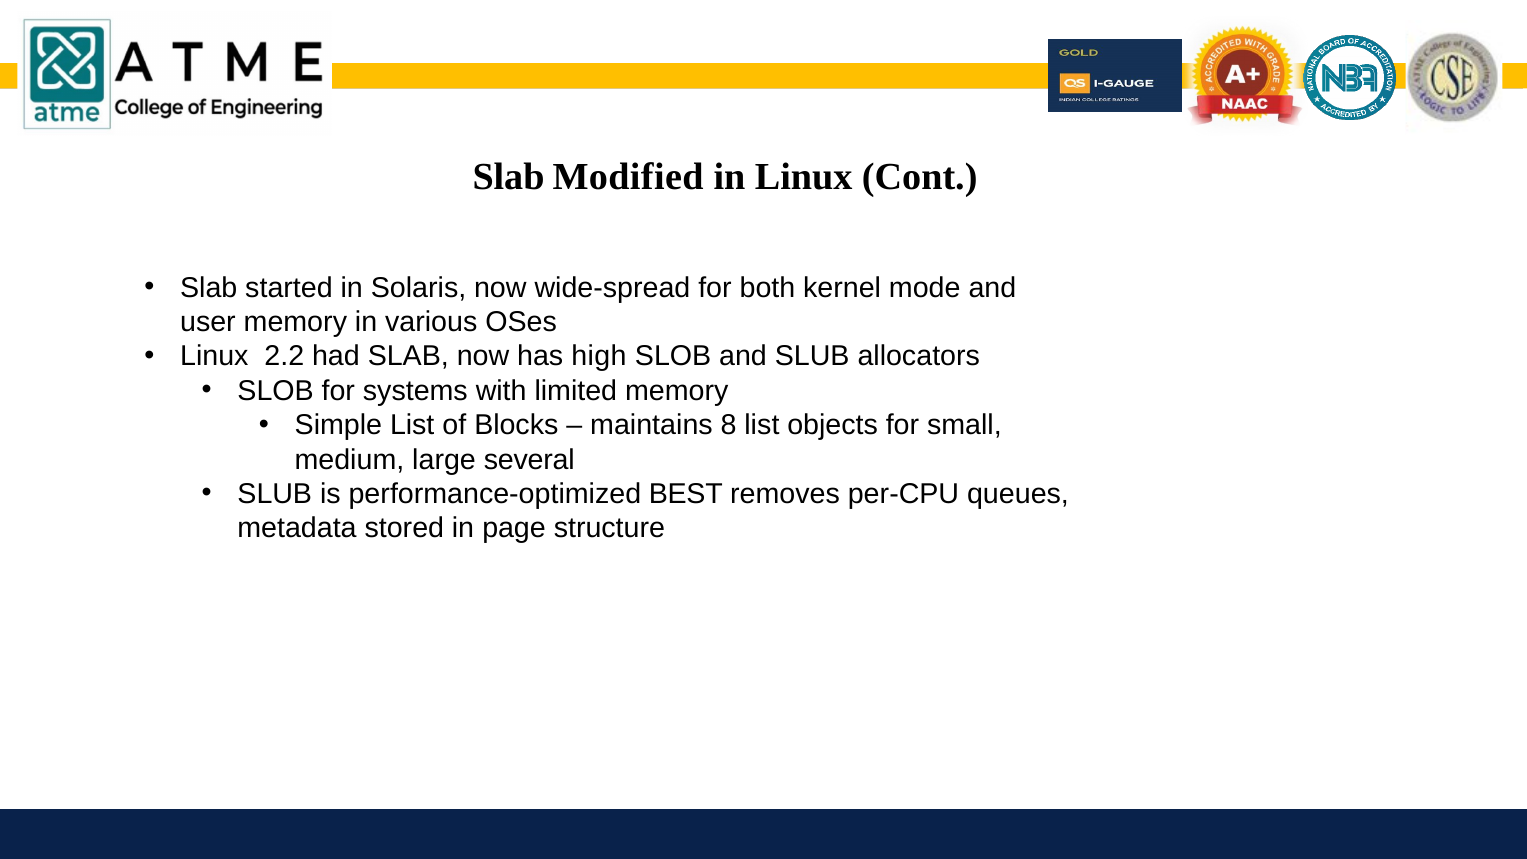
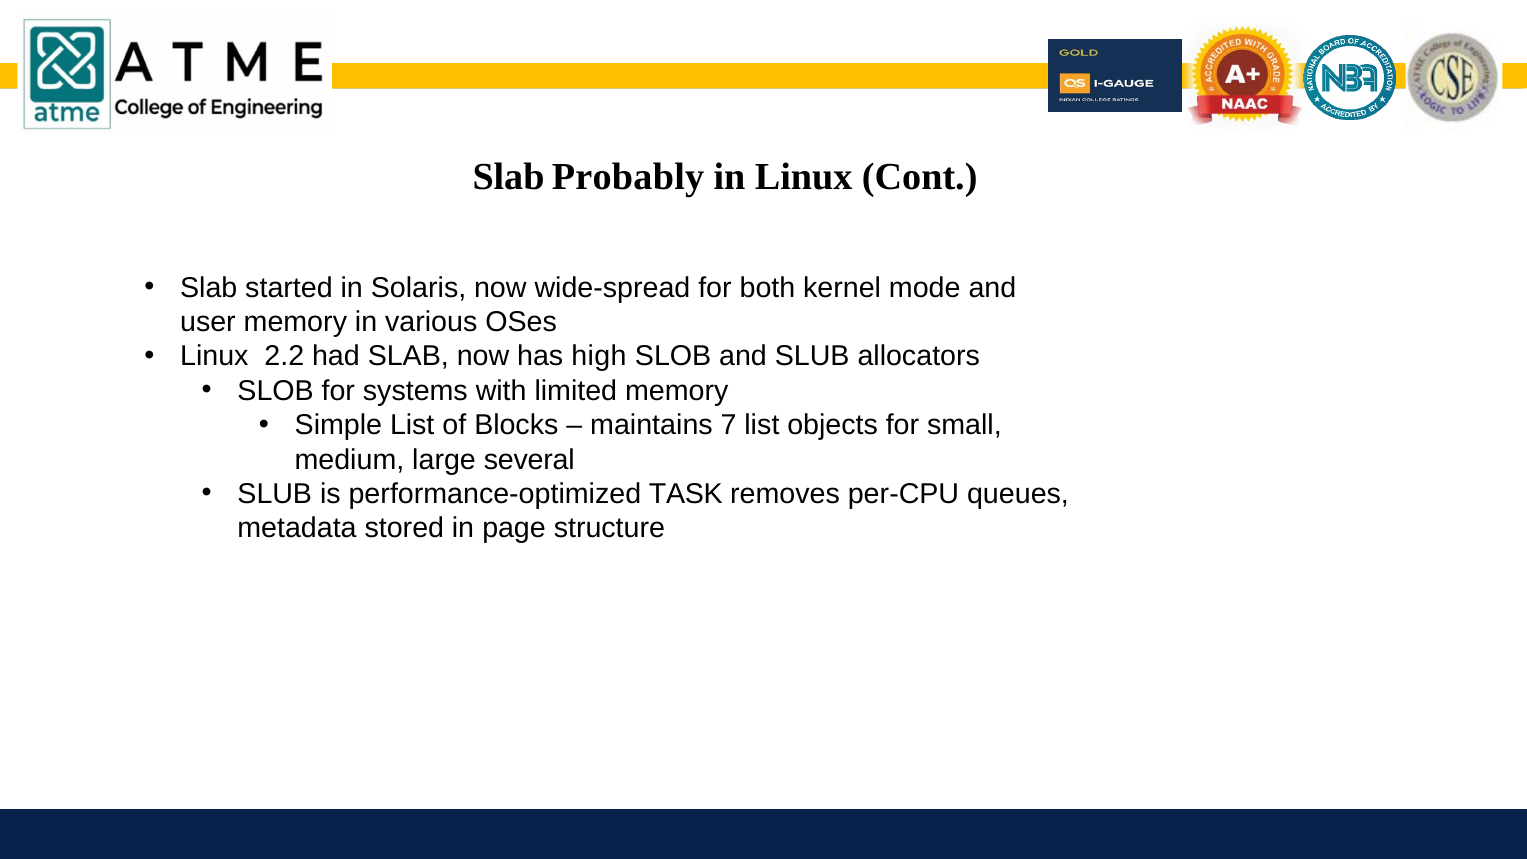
Modified: Modified -> Probably (628, 176)
8: 8 -> 7 (729, 425)
BEST: BEST -> TASK (686, 494)
